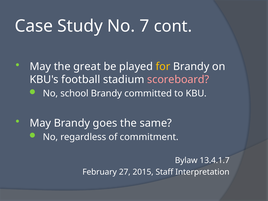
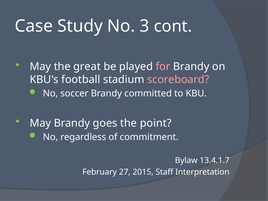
7: 7 -> 3 (144, 26)
for colour: yellow -> pink (163, 67)
school: school -> soccer (74, 93)
same: same -> point (156, 123)
